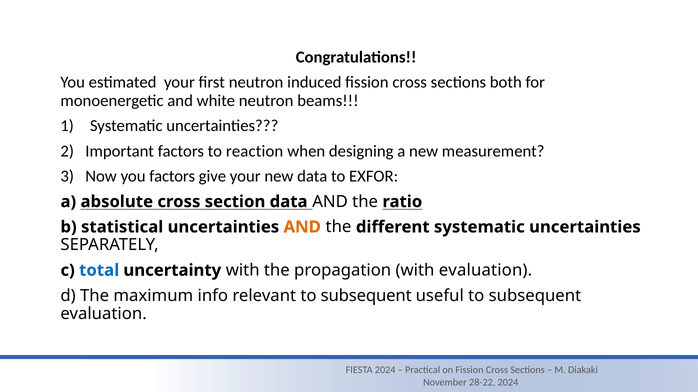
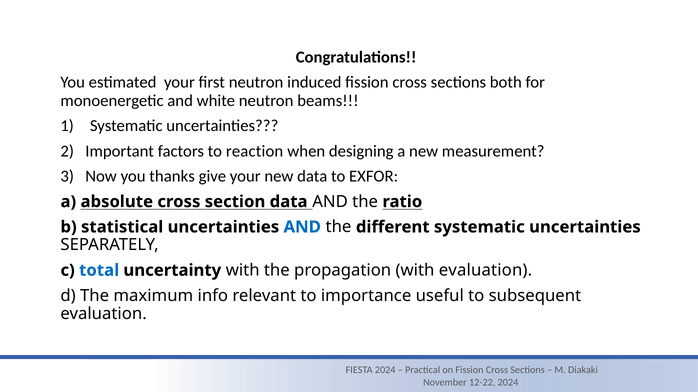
you factors: factors -> thanks (172, 177)
AND colour: orange -> blue (302, 227)
relevant to subsequent: subsequent -> importance (366, 296)
28-22: 28-22 -> 12-22 (482, 383)
